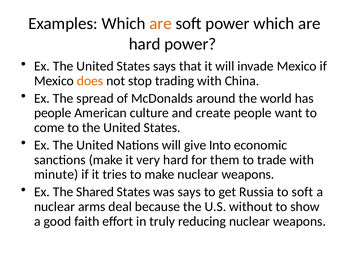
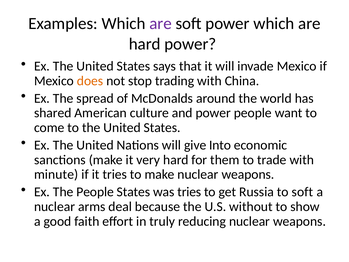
are colour: orange -> purple (161, 24)
people: people -> shared (53, 113)
and create: create -> power (213, 113)
The Shared: Shared -> People (95, 192)
was says: says -> tries (189, 192)
